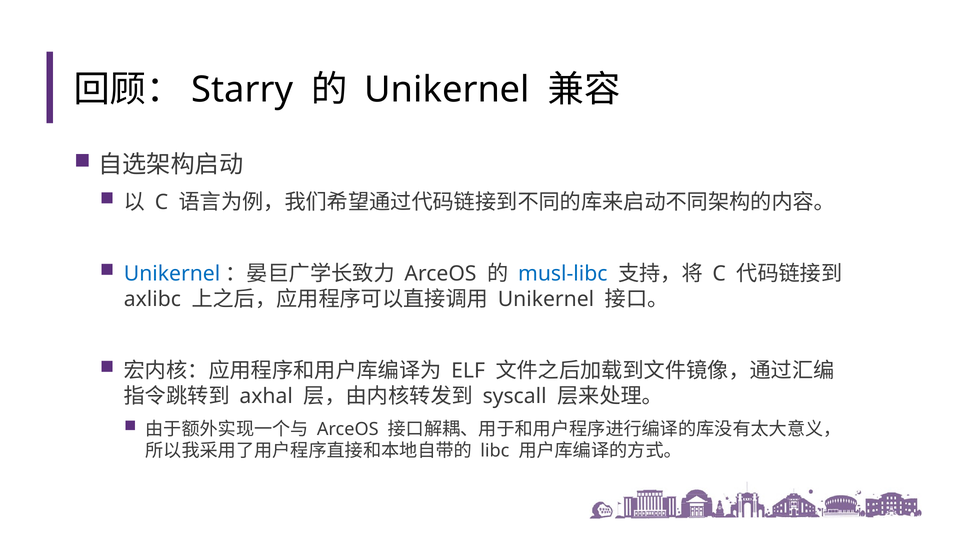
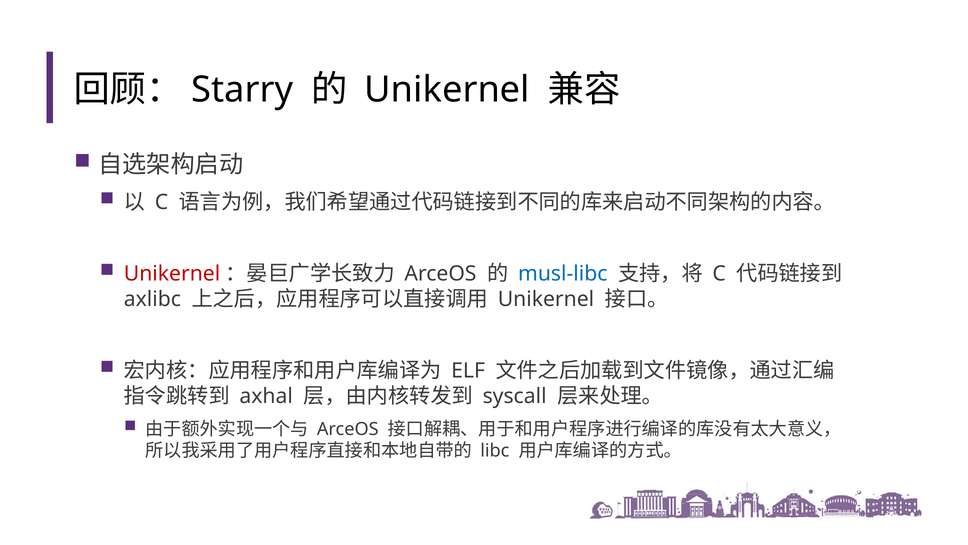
Unikernel colour: blue -> red (172, 273)
